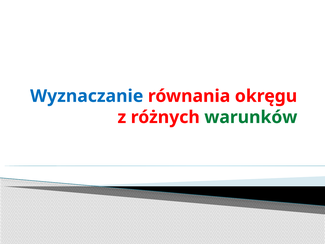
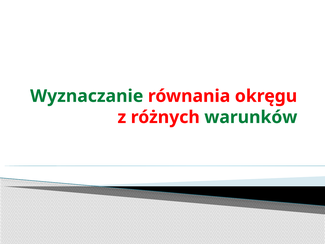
Wyznaczanie colour: blue -> green (87, 96)
